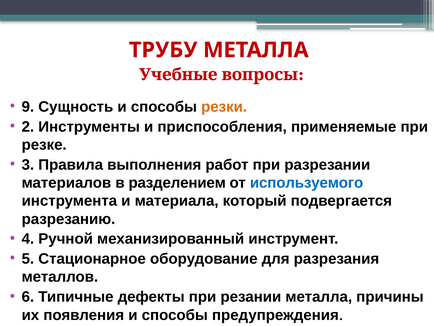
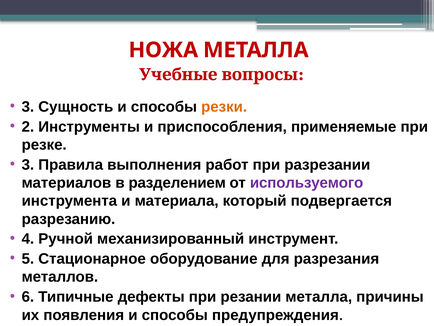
ТРУБУ: ТРУБУ -> НОЖА (163, 50)
9: 9 -> 3 (28, 107)
используемого colour: blue -> purple (307, 183)
